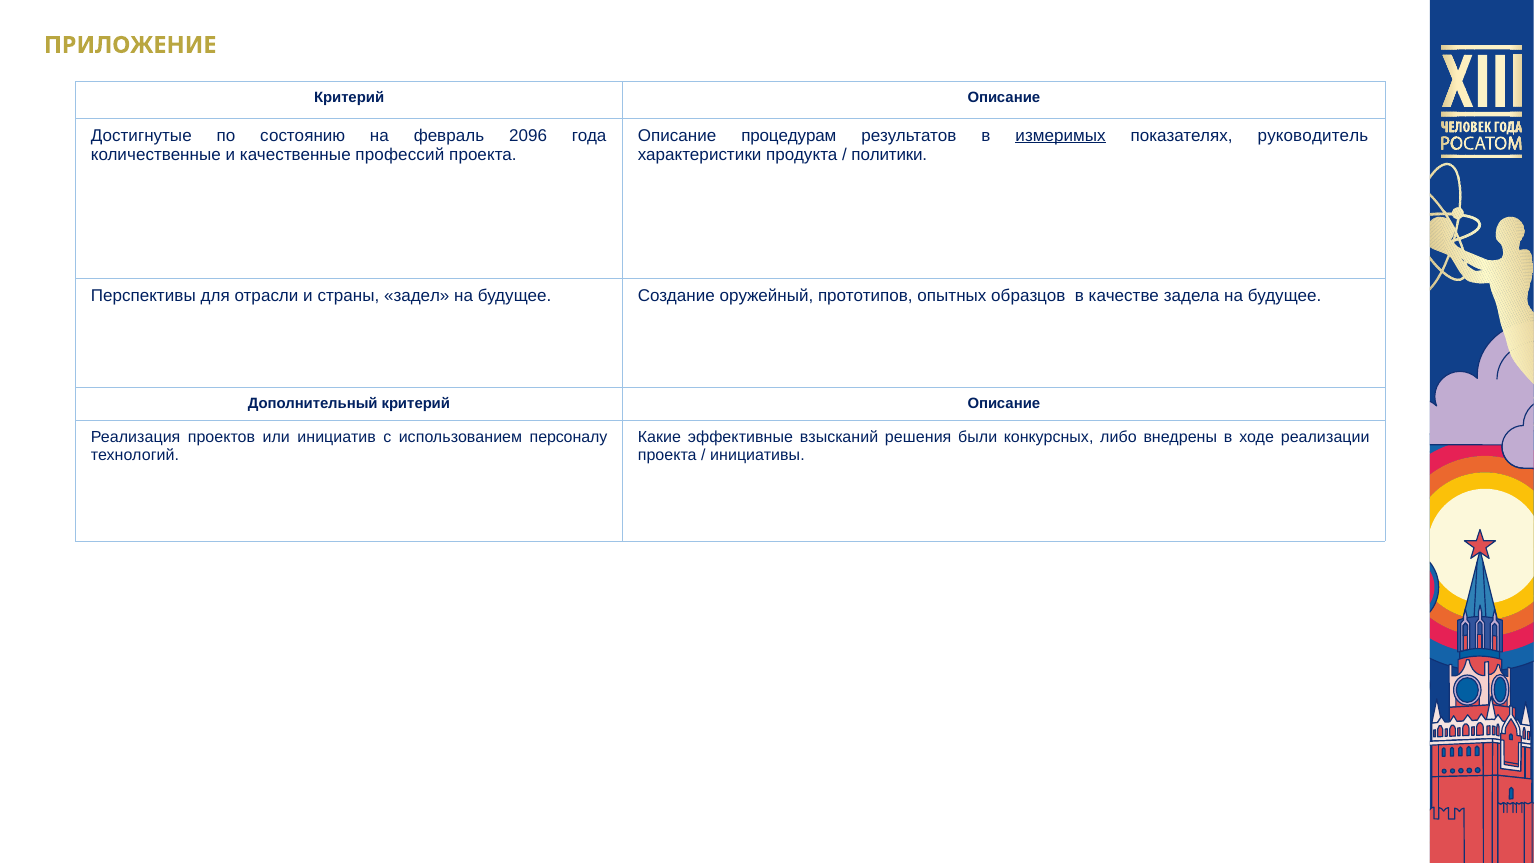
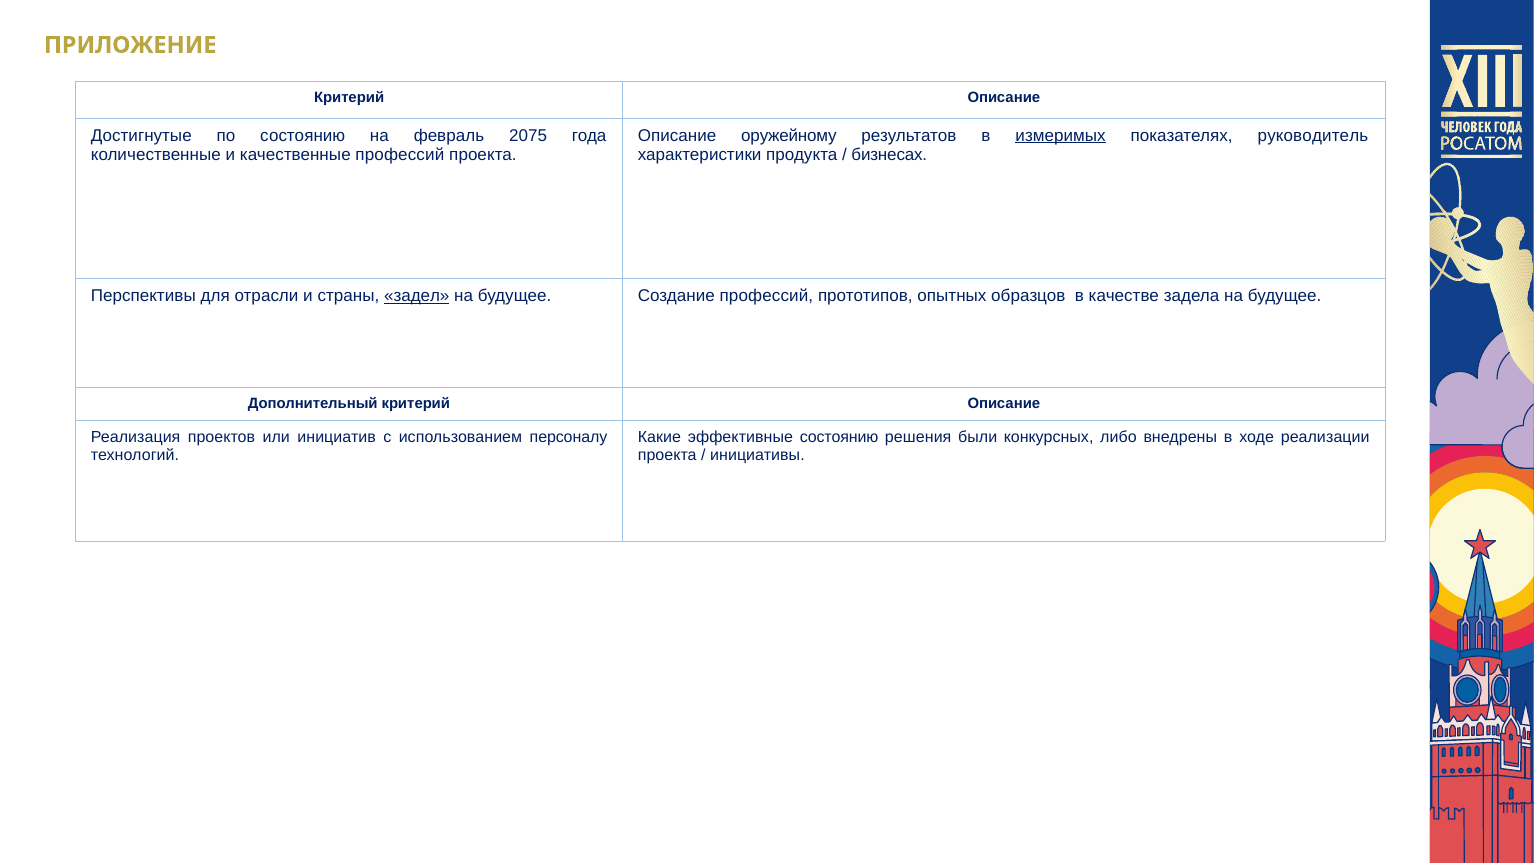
2096: 2096 -> 2075 (528, 135)
процедурам: процедурам -> оружейному (789, 135)
политики: политики -> бизнесах (889, 155)
задел underline: none -> present (417, 296)
Создание оружейный: оружейный -> профессий (766, 296)
эффективные взысканий: взысканий -> состоянию (839, 437)
